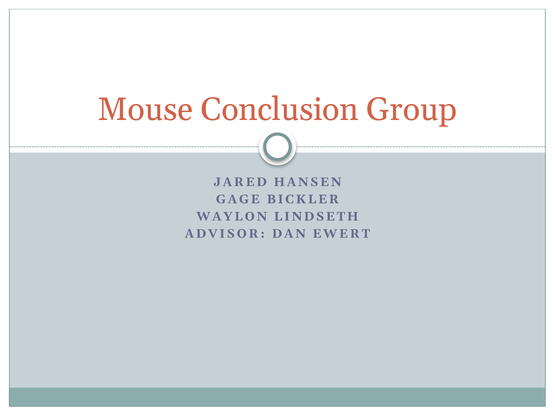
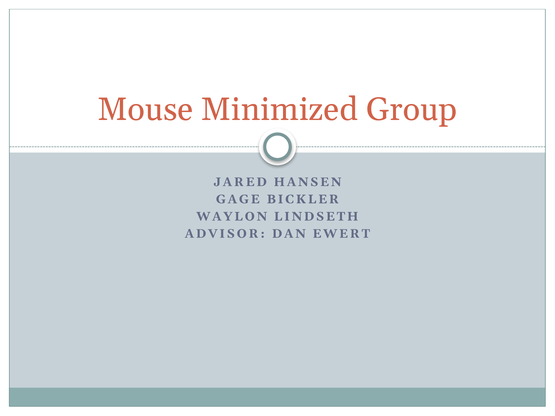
Conclusion: Conclusion -> Minimized (279, 110)
